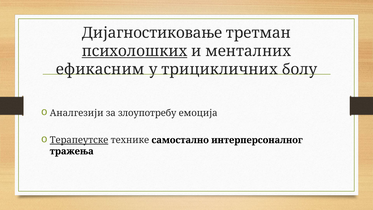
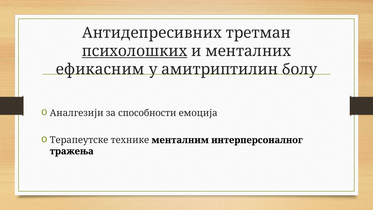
Дијагностиковање: Дијагностиковање -> Антидепресивних (152, 33)
трицикличних: трицикличних -> амитриптилин (220, 69)
злоупотребу: злоупотребу -> способности (147, 113)
Терапеутске underline: present -> none (79, 140)
самостално: самостално -> менталним (180, 140)
